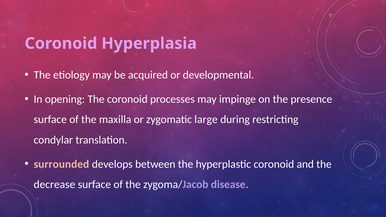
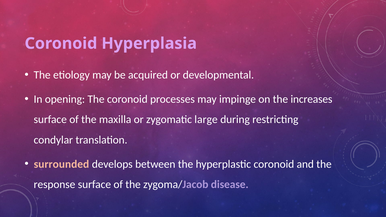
presence: presence -> increases (311, 99)
decrease: decrease -> response (54, 184)
